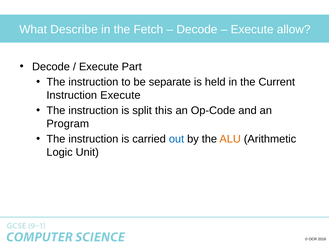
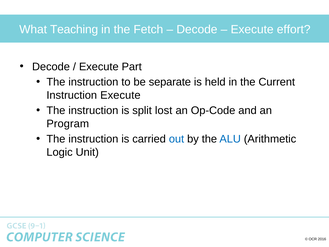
Describe: Describe -> Teaching (74, 29)
allow: allow -> effort (294, 29)
this: this -> lost (164, 110)
ALU colour: orange -> blue (230, 139)
